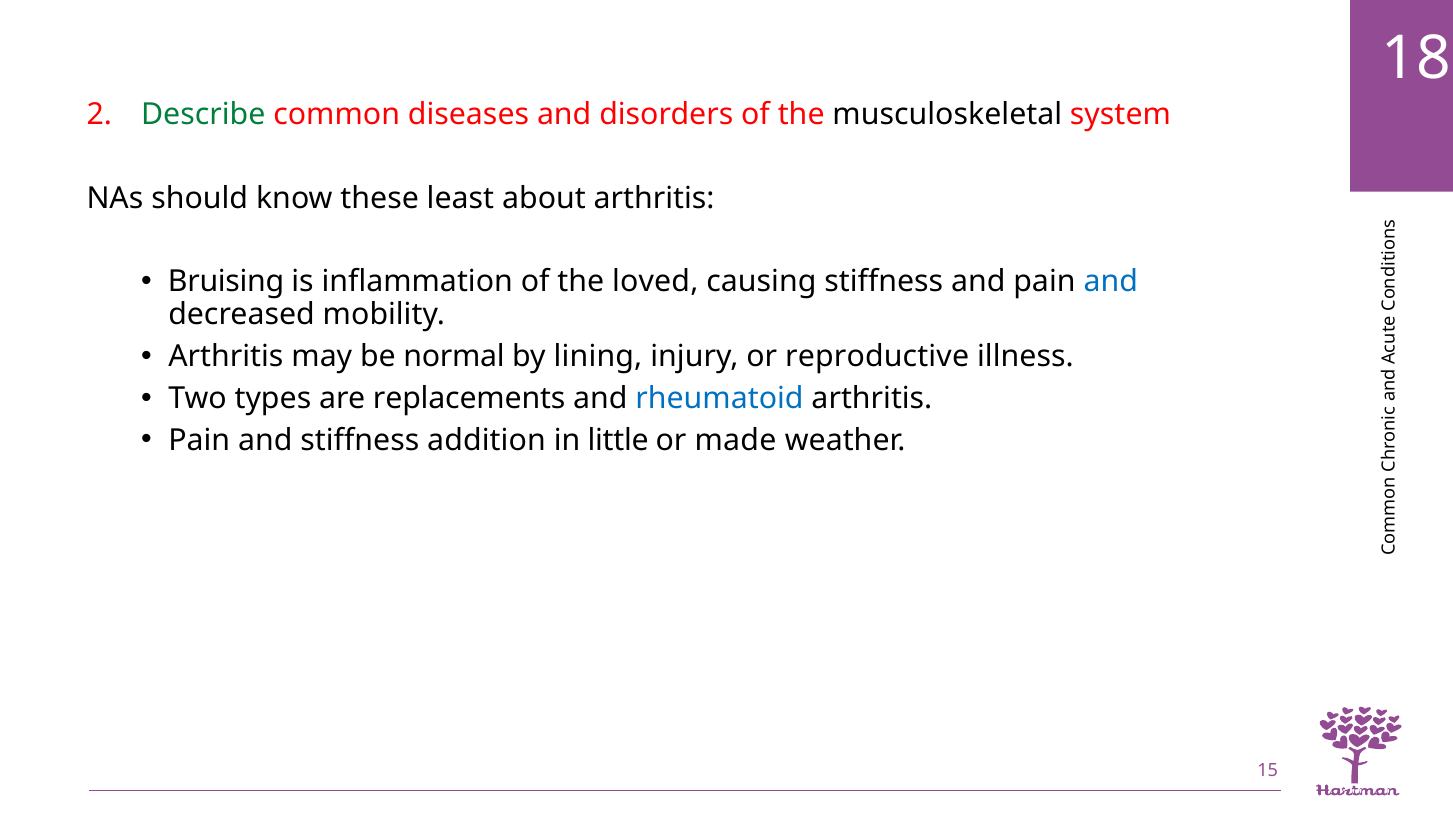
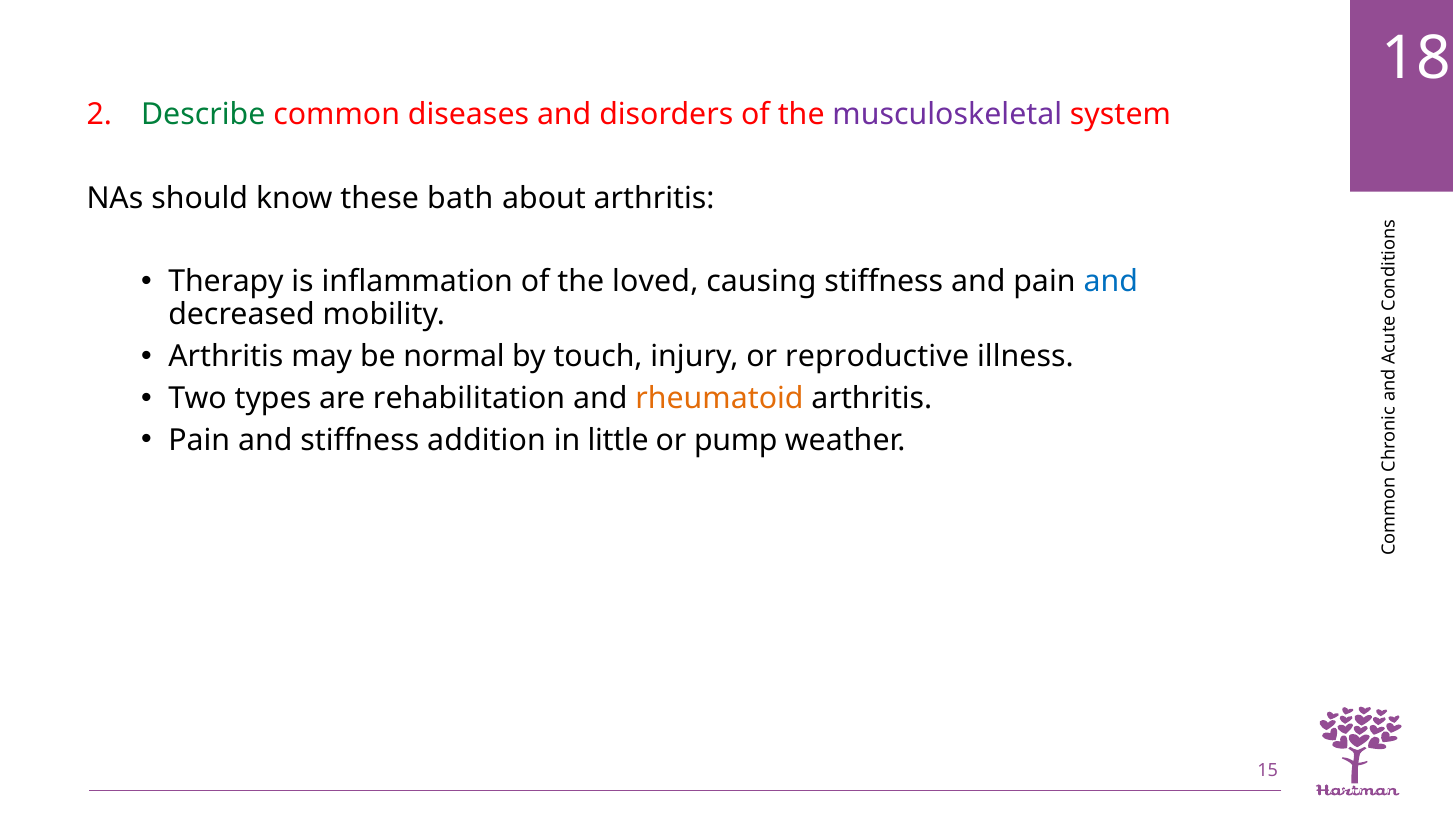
musculoskeletal colour: black -> purple (947, 115)
least: least -> bath (460, 198)
Bruising: Bruising -> Therapy (226, 282)
lining: lining -> touch (598, 356)
replacements: replacements -> rehabilitation (469, 398)
rheumatoid colour: blue -> orange (719, 398)
made: made -> pump (736, 440)
